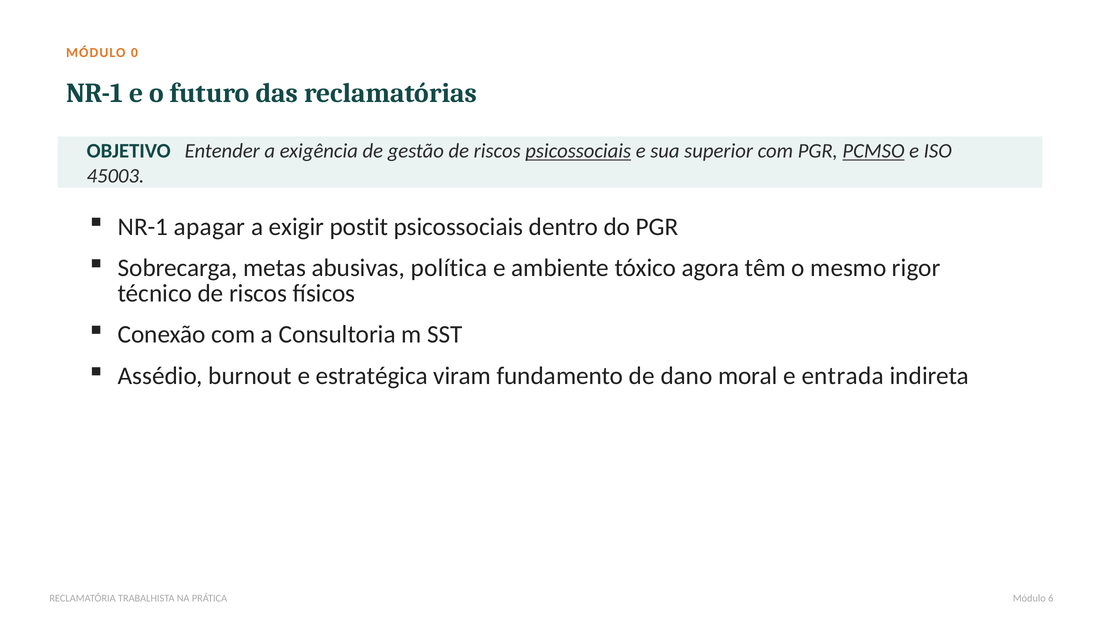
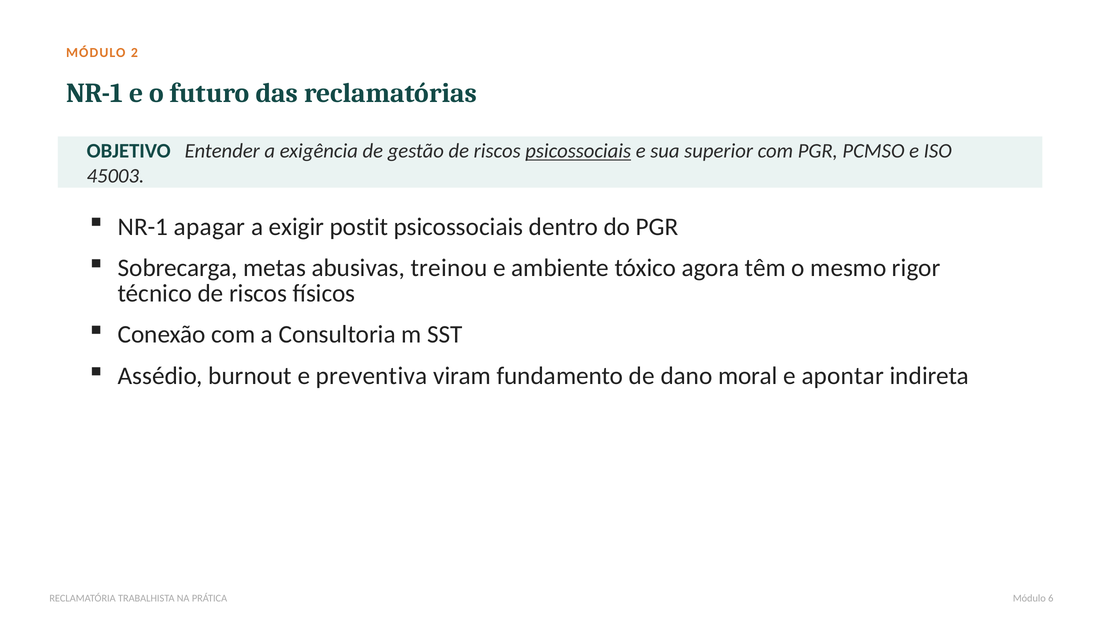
0: 0 -> 2 (134, 53)
PCMSO underline: present -> none (874, 151)
política: política -> treinou (449, 268)
estratégica: estratégica -> preventiva (372, 376)
entrada: entrada -> apontar (843, 376)
